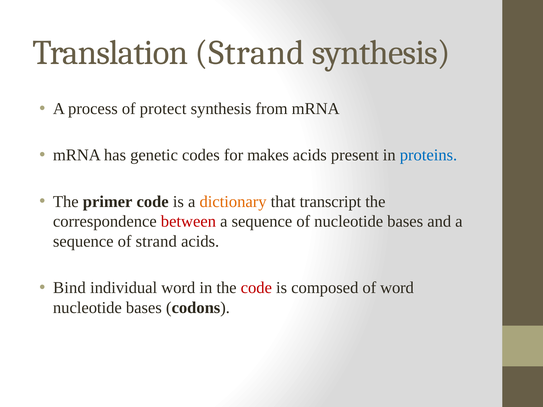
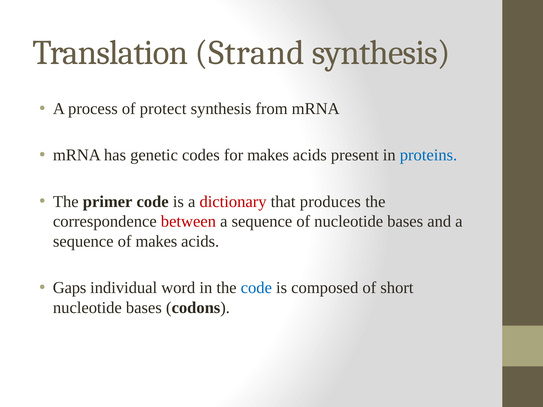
dictionary colour: orange -> red (233, 202)
transcript: transcript -> produces (330, 202)
of strand: strand -> makes (156, 242)
Bind: Bind -> Gaps (70, 288)
code colour: red -> blue (256, 288)
of word: word -> short (397, 288)
